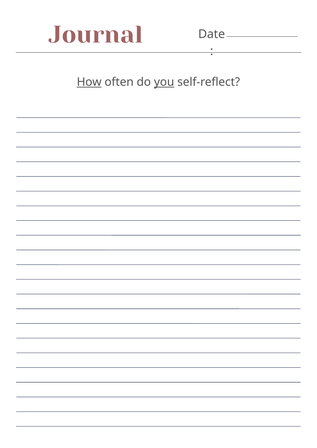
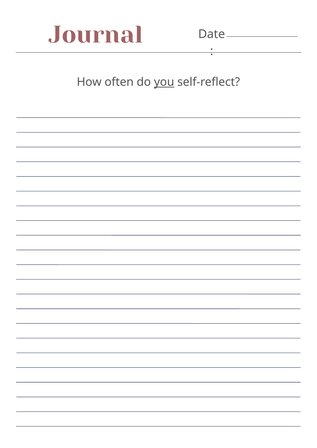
How underline: present -> none (89, 82)
